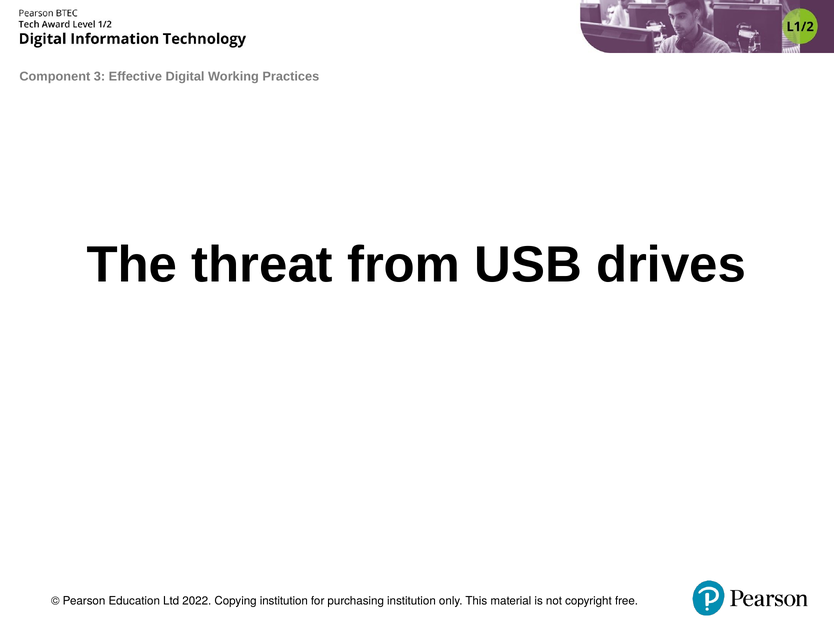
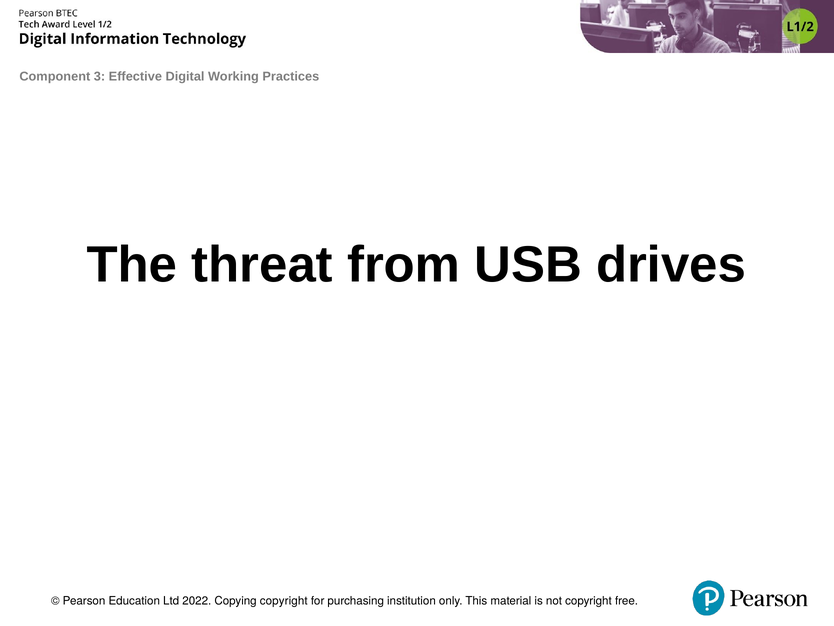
Copying institution: institution -> copyright (284, 600)
